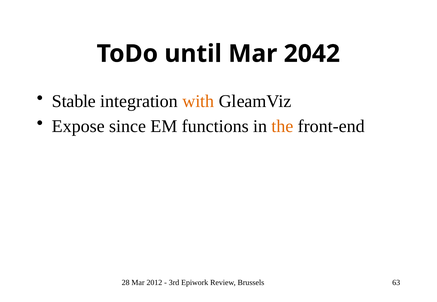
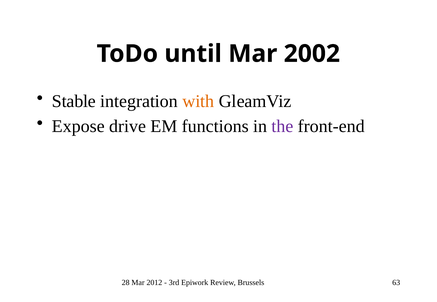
2042: 2042 -> 2002 (312, 54)
since: since -> drive (128, 127)
the colour: orange -> purple (282, 127)
